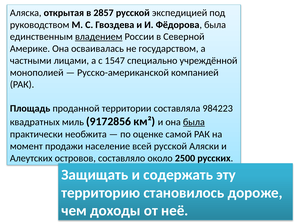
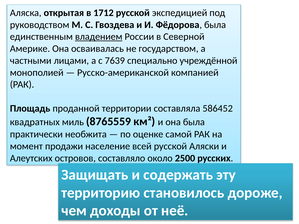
2857: 2857 -> 1712 (104, 13)
1547: 1547 -> 7639 (115, 61)
984223: 984223 -> 586452 (218, 108)
9172856: 9172856 -> 8765559 (109, 122)
была underline: present -> none (194, 122)
